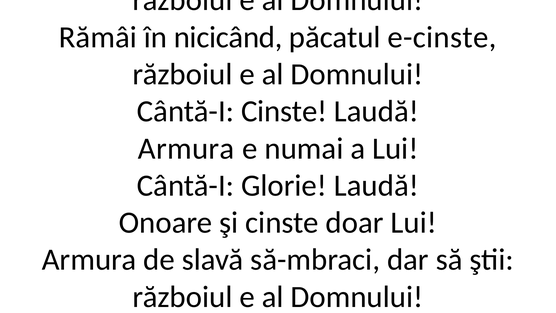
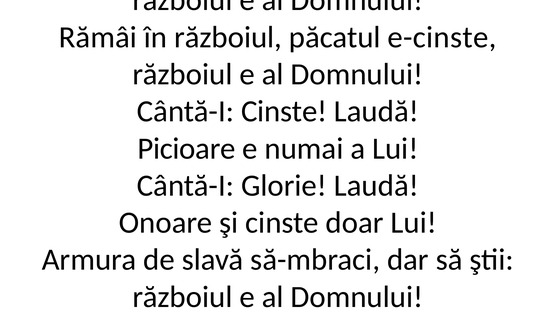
în nicicând: nicicând -> războiul (228, 37)
Armura: Armura -> Picioare (186, 148)
